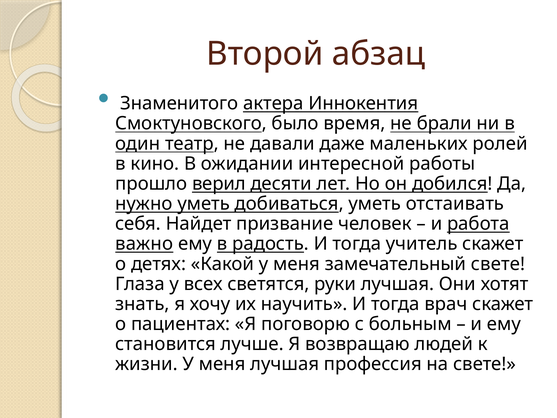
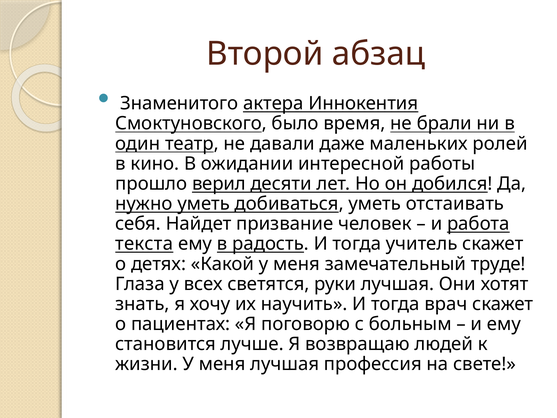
важно: важно -> текста (144, 244)
замечательный свете: свете -> труде (498, 264)
